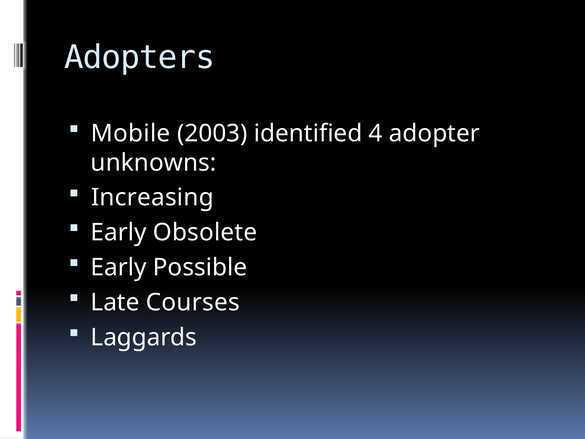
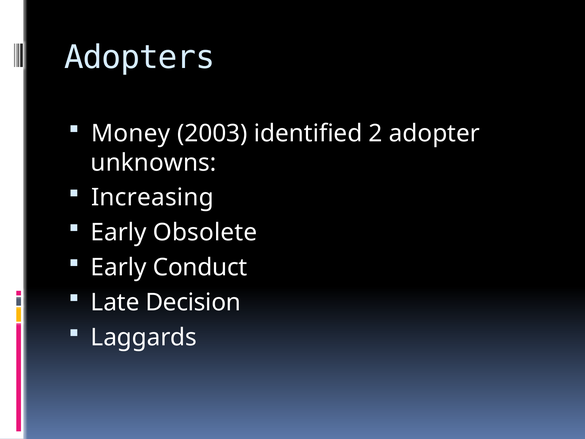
Mobile: Mobile -> Money (131, 133)
4: 4 -> 2 (376, 133)
Possible: Possible -> Conduct (200, 267)
Courses: Courses -> Decision (193, 302)
